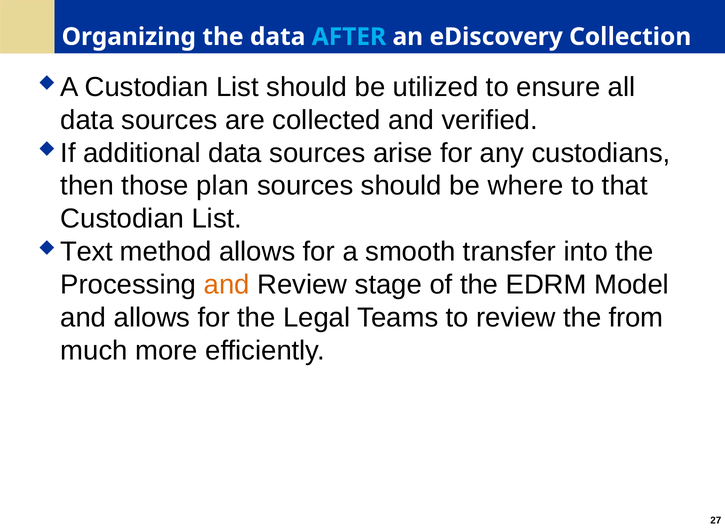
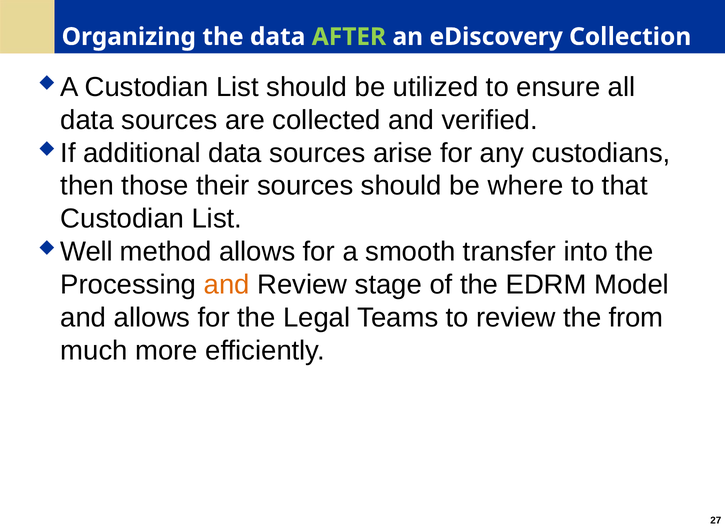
AFTER colour: light blue -> light green (349, 37)
plan: plan -> their (223, 186)
Text: Text -> Well (87, 252)
